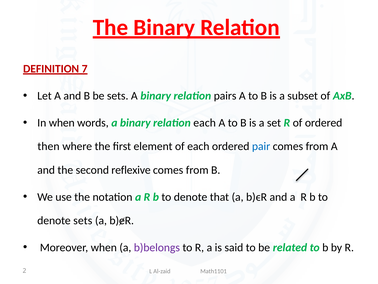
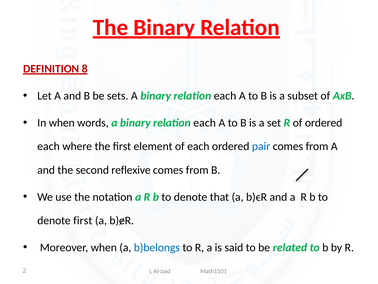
7: 7 -> 8 (85, 69)
pairs: pairs -> each (225, 96)
then: then -> each (49, 146)
denote sets: sets -> first (83, 220)
b)belongs colour: purple -> blue (157, 247)
